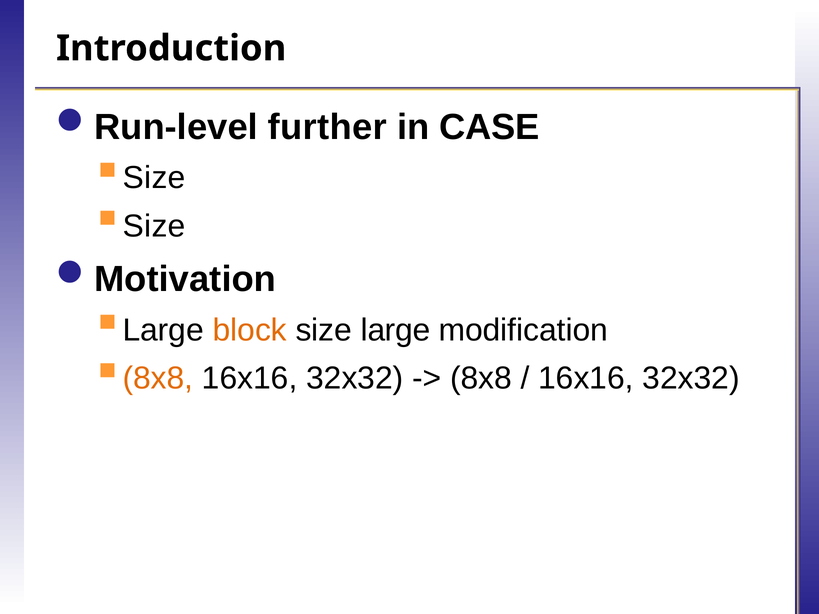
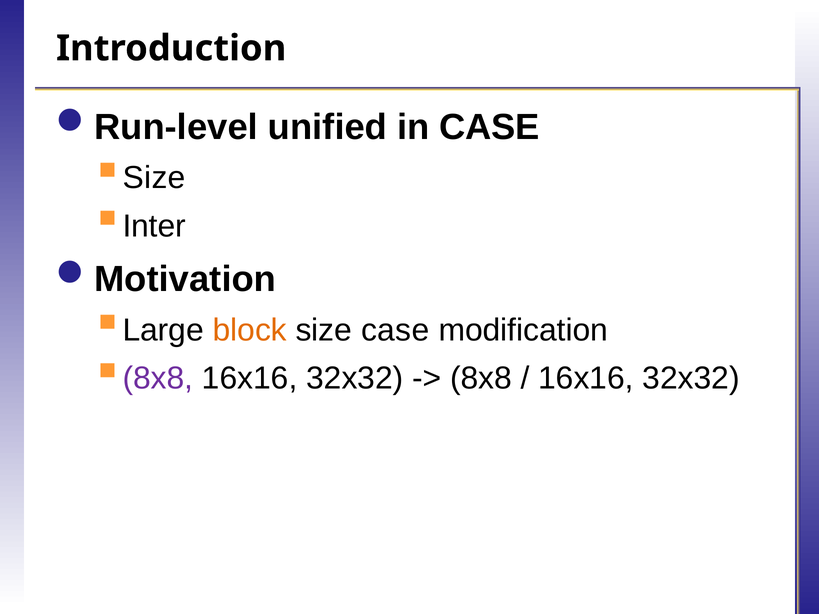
further: further -> unified (328, 127)
Size: Size -> Inter (154, 226)
size large: large -> case (395, 330)
8x8 colour: orange -> purple (158, 379)
